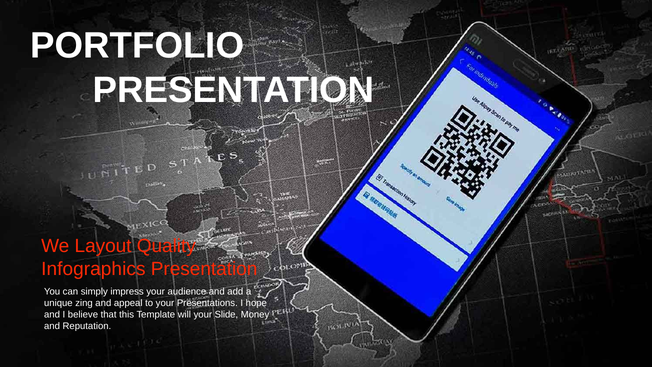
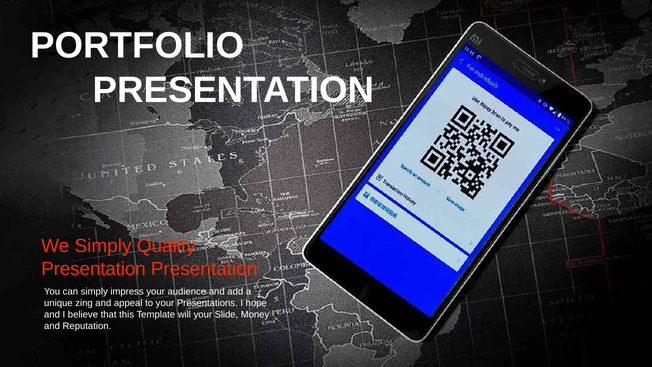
We Layout: Layout -> Simply (103, 246)
Infographics: Infographics -> Presentation (93, 269)
